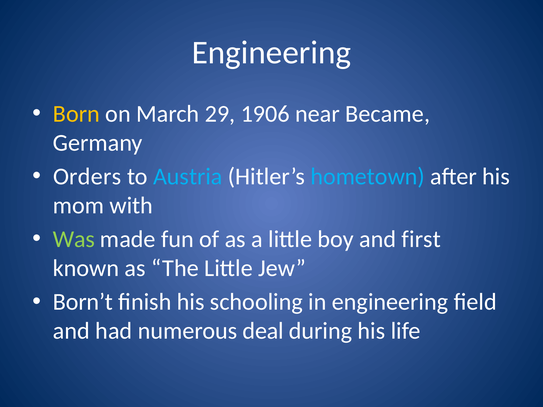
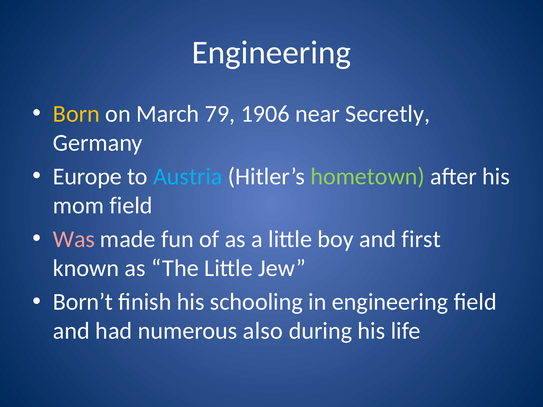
29: 29 -> 79 (220, 114)
Became: Became -> Secretly (388, 114)
Orders: Orders -> Europe (87, 177)
hometown colour: light blue -> light green (368, 177)
mom with: with -> field (131, 206)
Was colour: light green -> pink (74, 239)
deal: deal -> also (263, 331)
